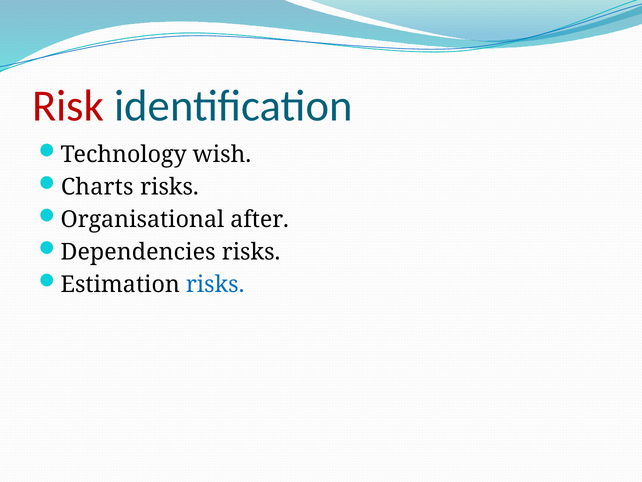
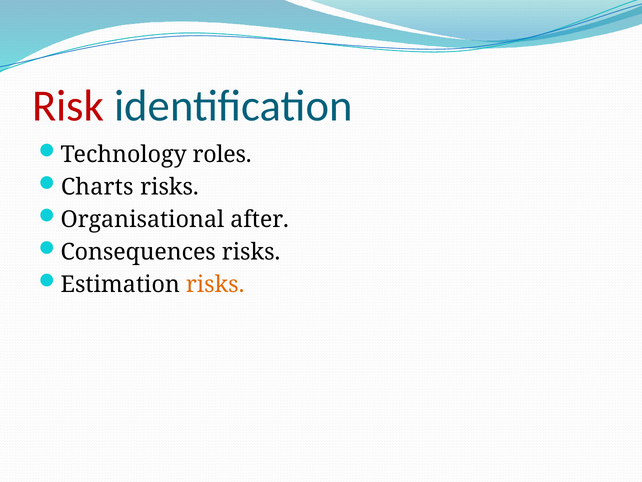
wish: wish -> roles (222, 155)
Dependencies: Dependencies -> Consequences (138, 252)
risks colour: blue -> orange (215, 284)
